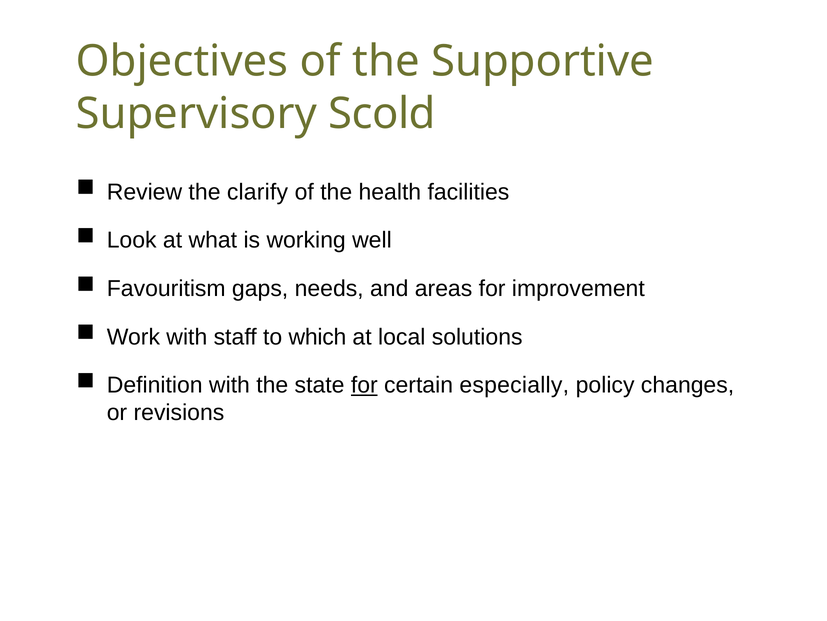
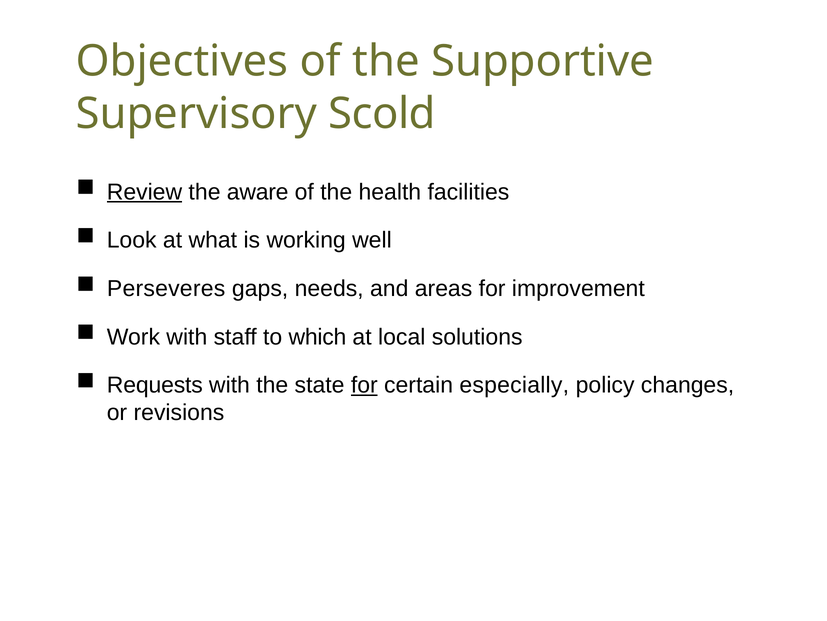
Review underline: none -> present (144, 192)
clarify: clarify -> aware (258, 192)
Favouritism: Favouritism -> Perseveres (166, 288)
Definition: Definition -> Requests (155, 385)
